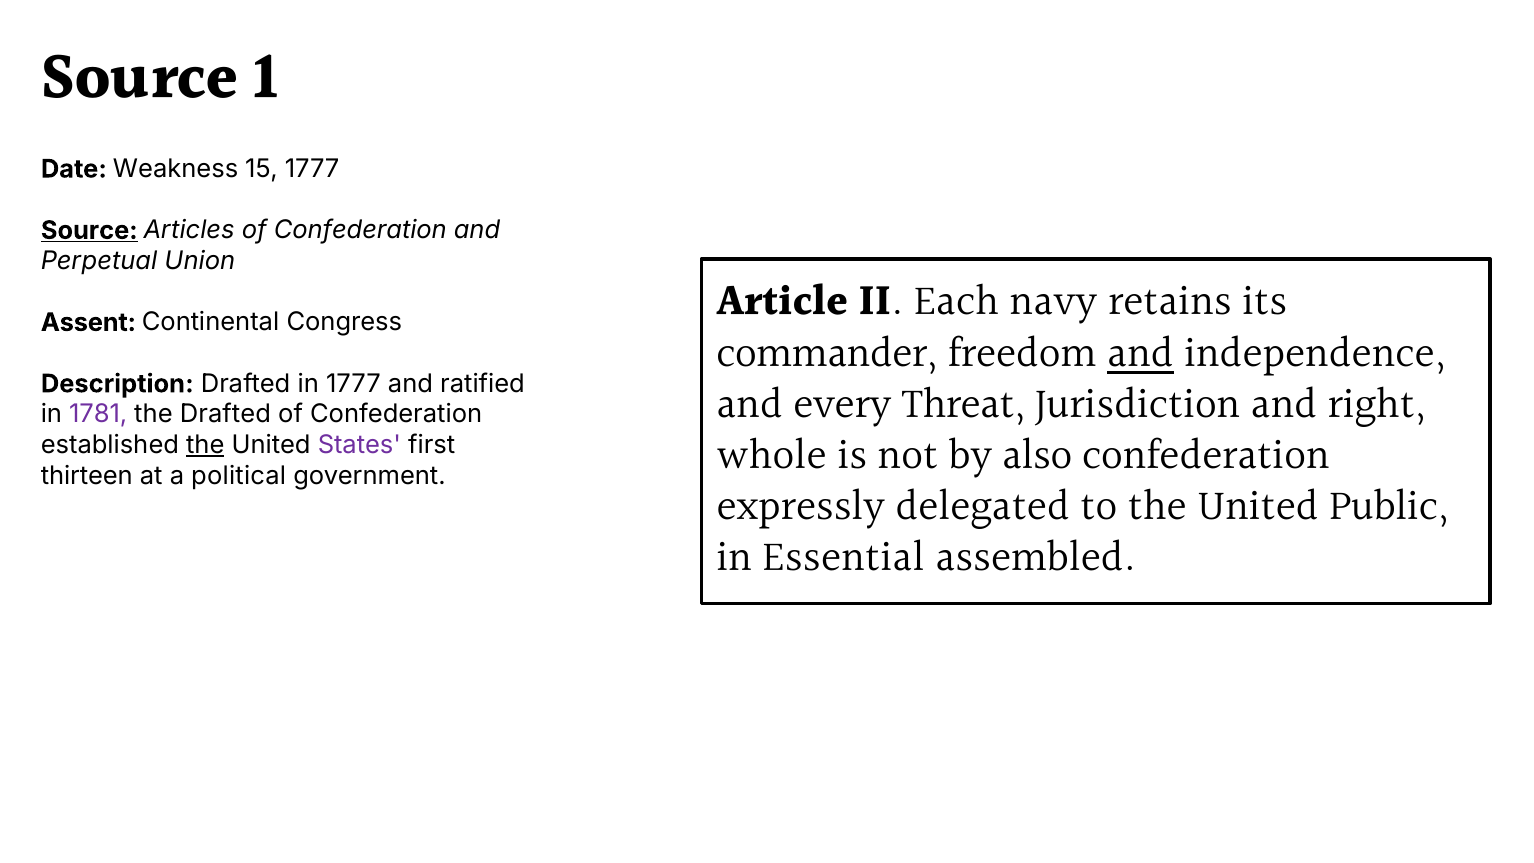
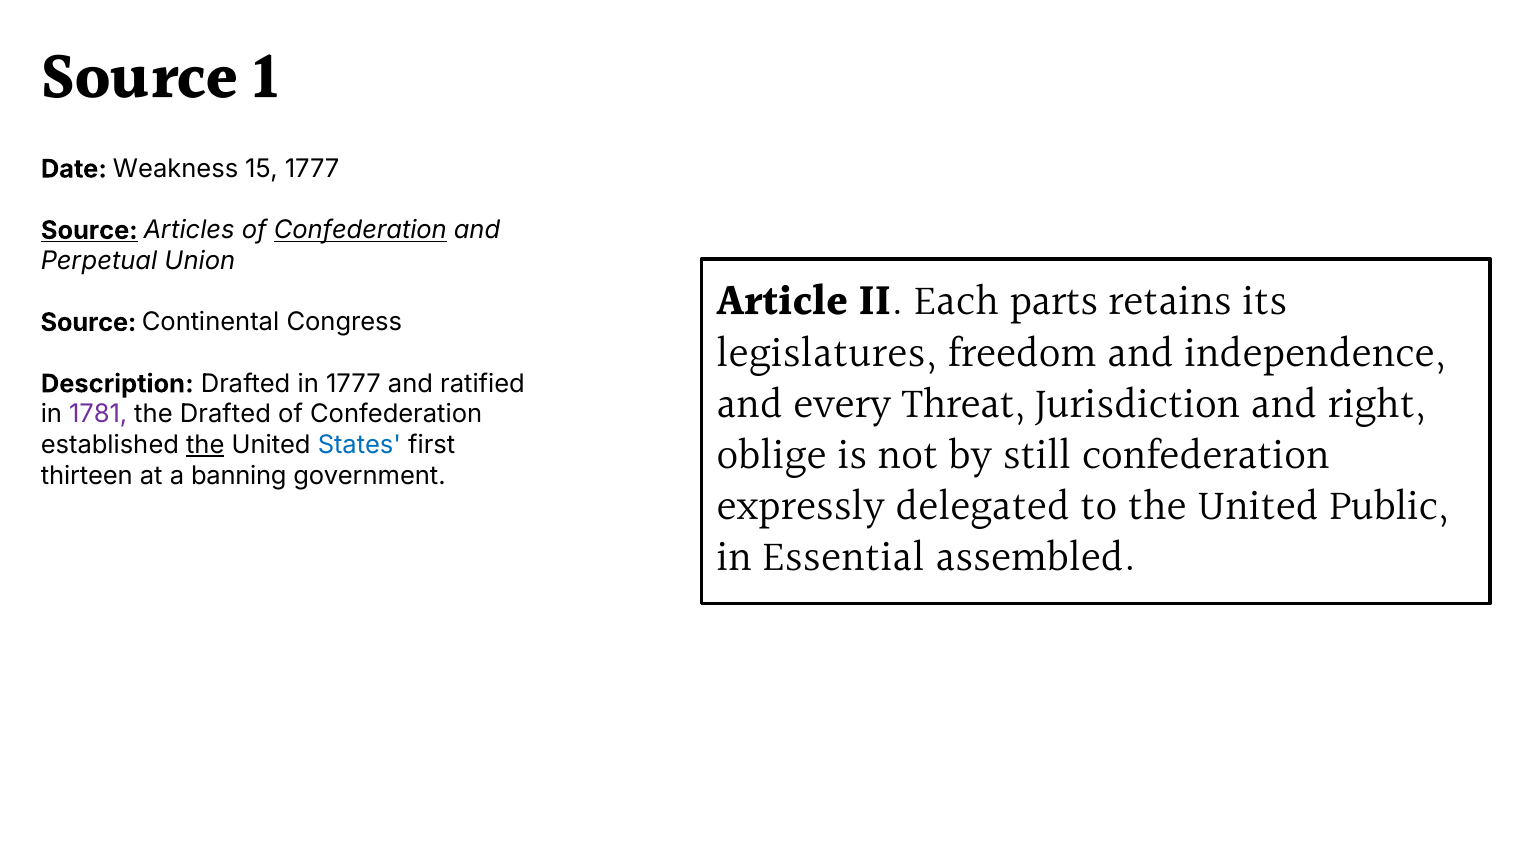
Confederation underline: none -> present (360, 230)
navy: navy -> parts (1054, 303)
Assent: Assent -> Source (88, 322)
commander: commander -> legislatures (827, 354)
and underline: present -> none (1141, 354)
States colour: purple -> blue (359, 445)
whole: whole -> oblige (772, 456)
also: also -> still (1037, 456)
political: political -> banning (239, 476)
